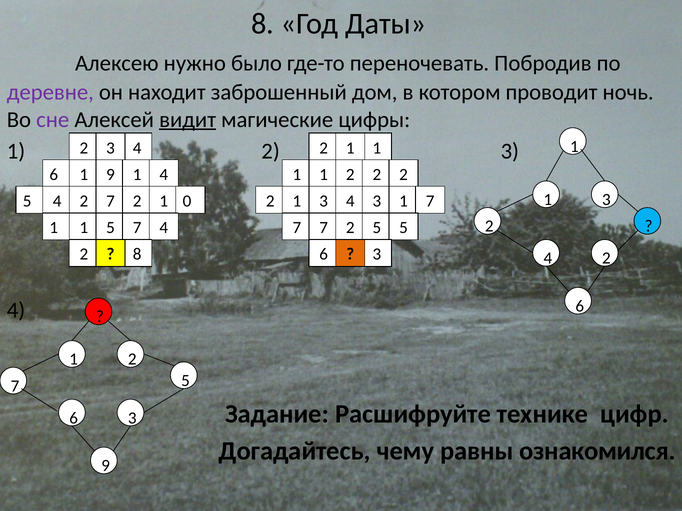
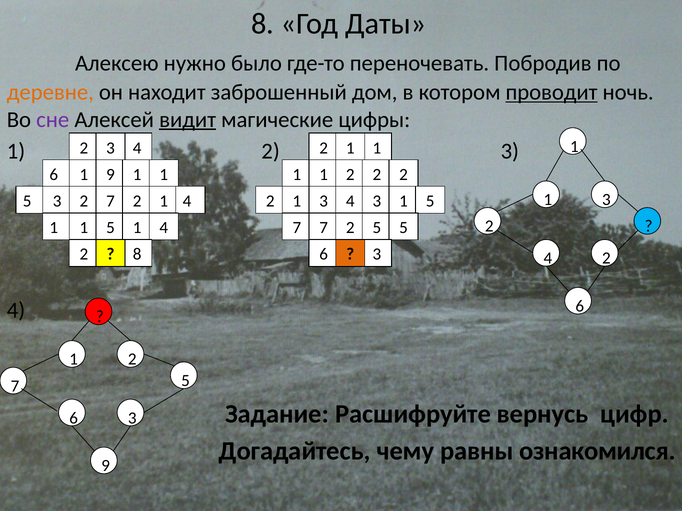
деревне colour: purple -> orange (50, 92)
проводит underline: none -> present (552, 92)
9 1 4: 4 -> 1 (164, 175)
5 4: 4 -> 3 (57, 201)
2 1 0: 0 -> 4 (187, 201)
3 1 7: 7 -> 5 (430, 201)
1 5 7: 7 -> 1 (137, 228)
технике: технике -> вернусь (543, 415)
